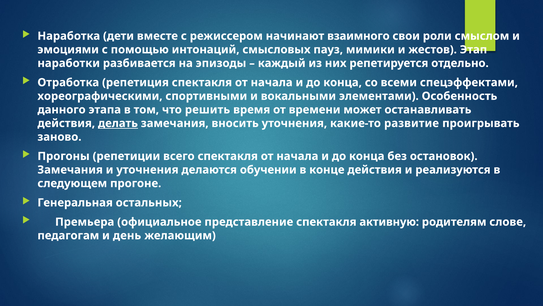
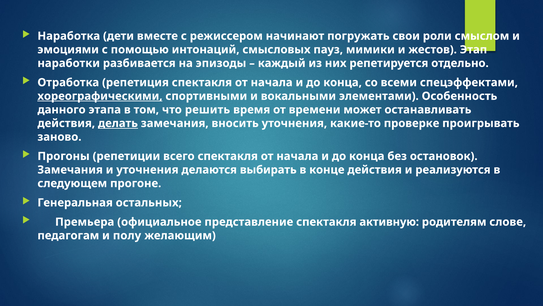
взаимного: взаимного -> погружать (358, 36)
хореографическими underline: none -> present (100, 96)
развитие: развитие -> проверке (412, 123)
обучении: обучении -> выбирать (268, 169)
день: день -> полу (127, 235)
